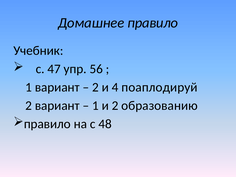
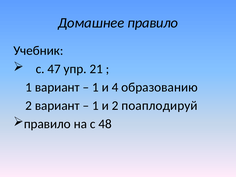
56: 56 -> 21 (96, 69)
2: 2 -> 1 (95, 87)
поаплодируй: поаплодируй -> образованию (160, 87)
образованию: образованию -> поаплодируй (159, 106)
